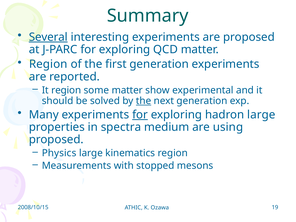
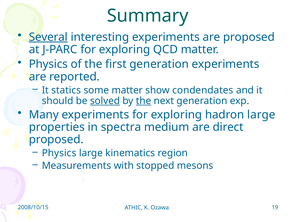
Region: Region -> Physics (48, 64)
It region: region -> statics (66, 90)
experimental: experimental -> condendates (203, 90)
solved underline: none -> present (105, 101)
for underline: present -> none (140, 115)
using: using -> direct (228, 127)
